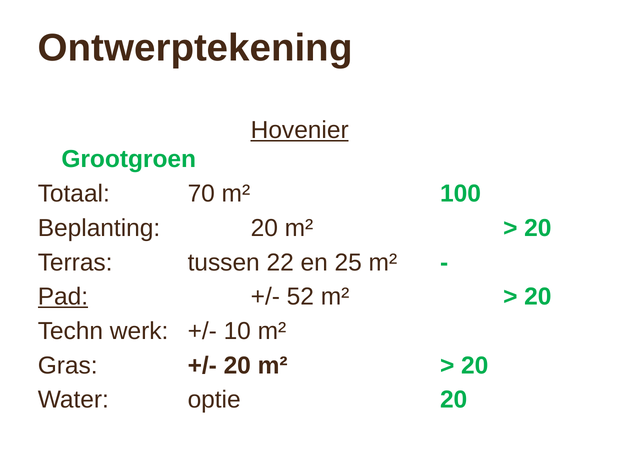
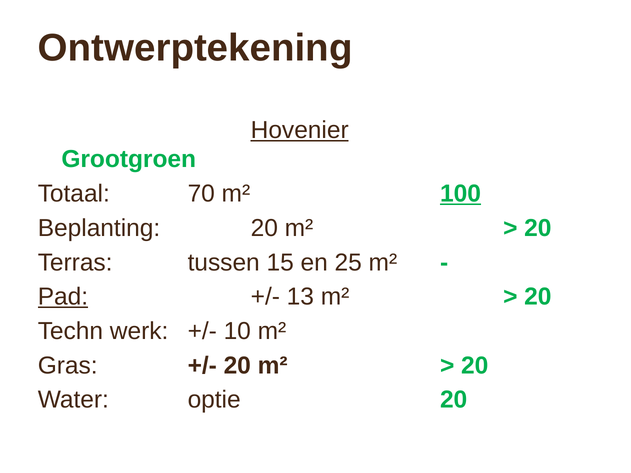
100 underline: none -> present (460, 194)
22: 22 -> 15 (280, 263)
52: 52 -> 13 (300, 297)
